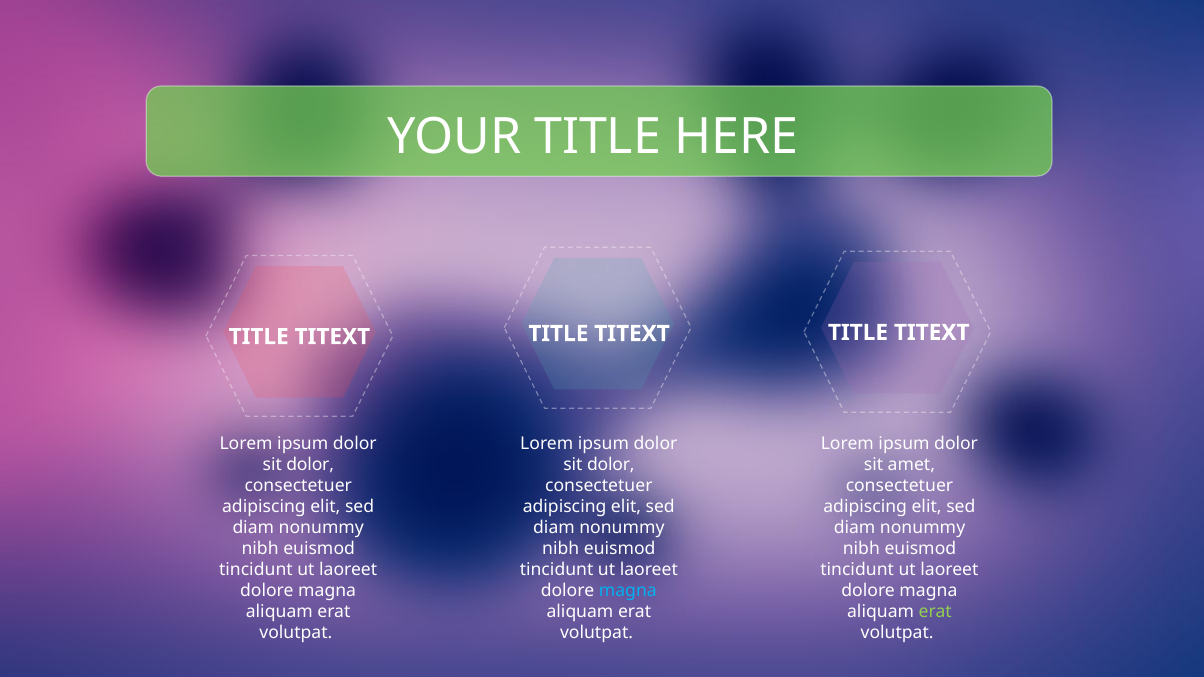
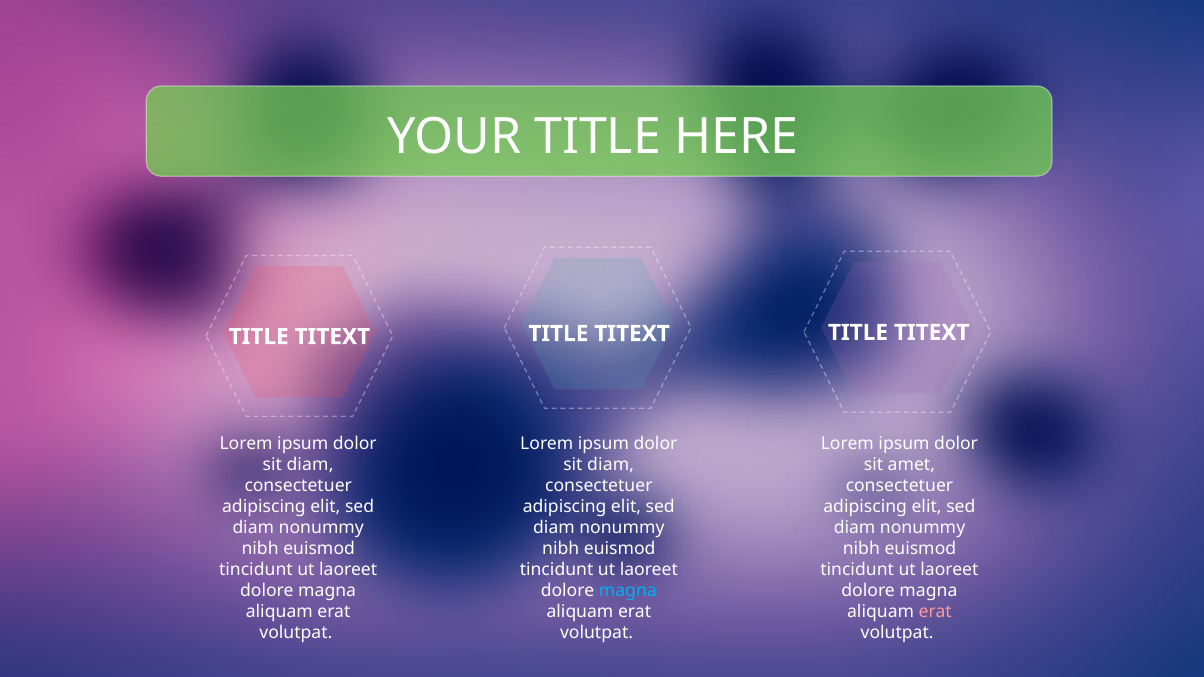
dolor: dolor -> diam (310, 464)
dolor: dolor -> diam (611, 464)
erat colour: light green -> pink (935, 612)
